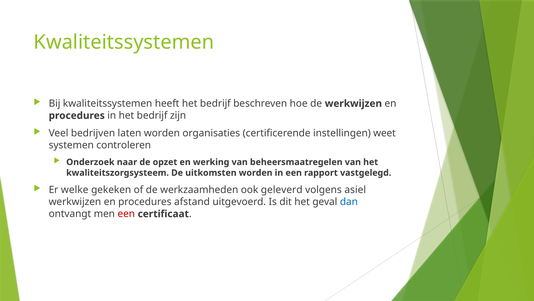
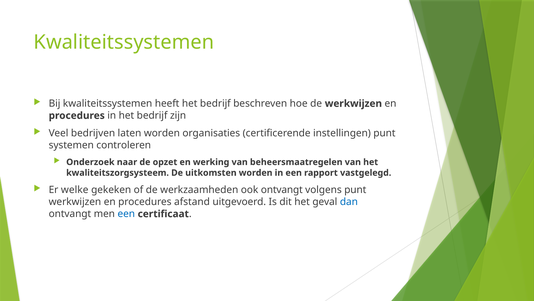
instellingen weet: weet -> punt (384, 133)
ook geleverd: geleverd -> ontvangt (282, 189)
volgens asiel: asiel -> punt (355, 189)
een colour: red -> blue (126, 213)
